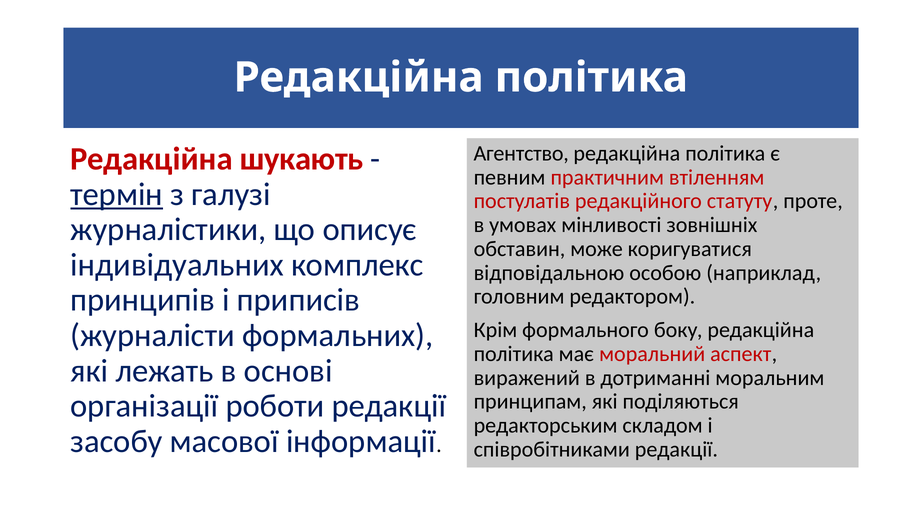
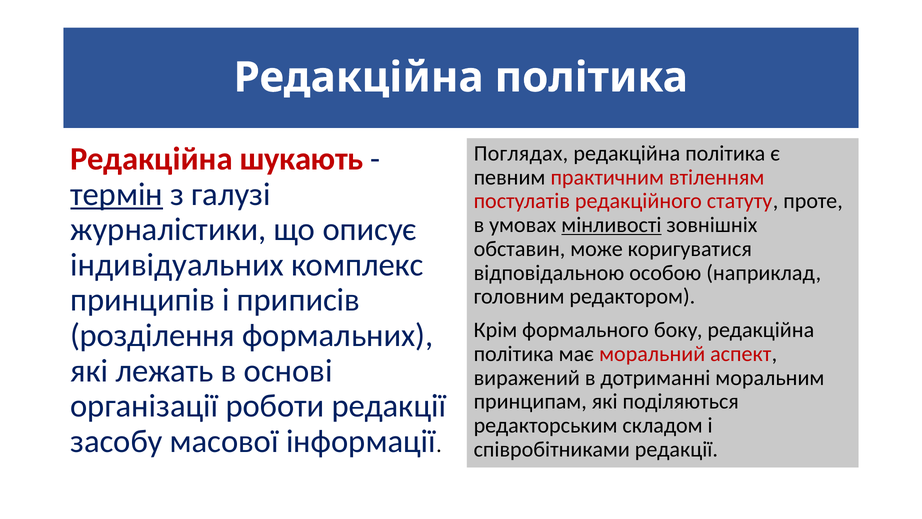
Агентство: Агентство -> Поглядах (521, 153)
мінливості underline: none -> present (611, 225)
журналісти: журналісти -> розділення (153, 335)
